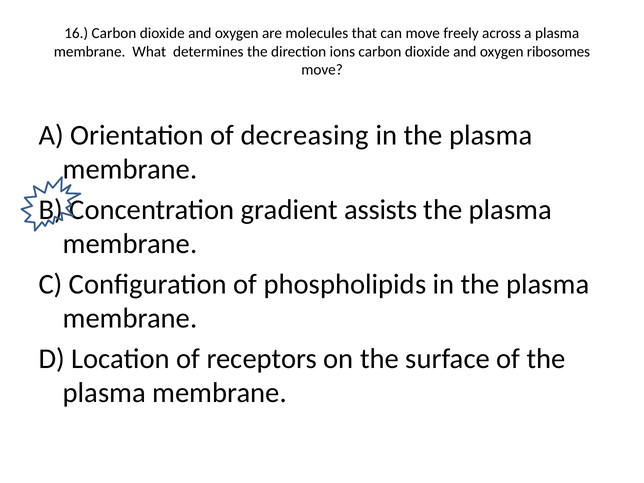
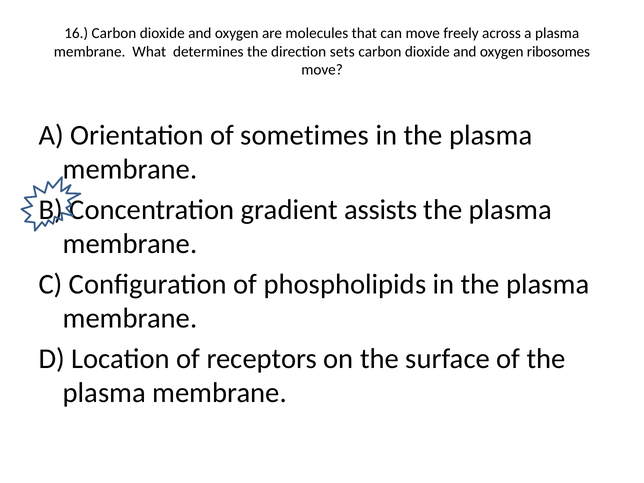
ions: ions -> sets (342, 52)
decreasing: decreasing -> sometimes (305, 135)
